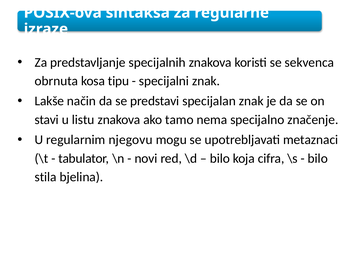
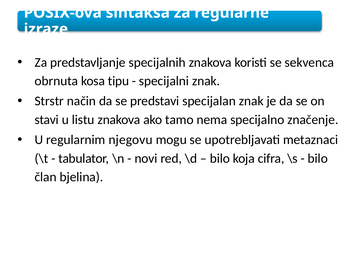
Lakše: Lakše -> Strstr (49, 101)
stila: stila -> član (46, 177)
